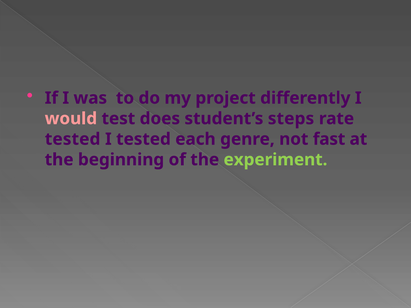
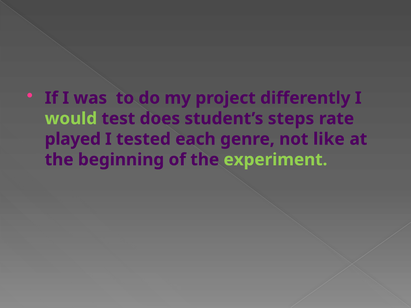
would colour: pink -> light green (71, 119)
tested: tested -> played (73, 139)
fast: fast -> like (329, 139)
